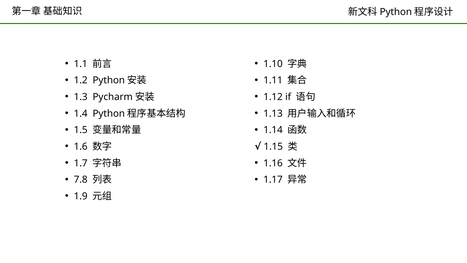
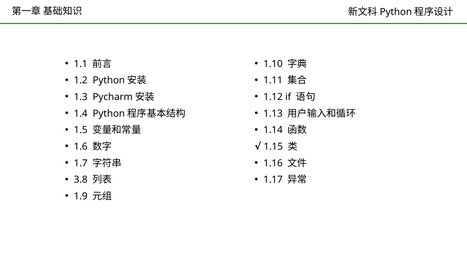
7.8: 7.8 -> 3.8 (81, 180)
